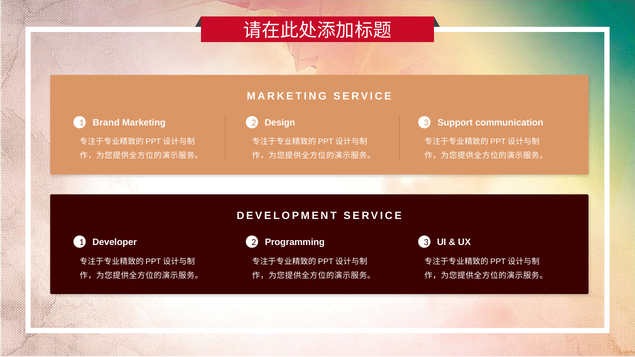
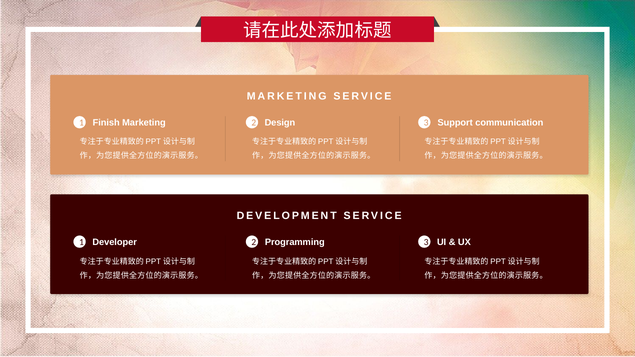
Brand: Brand -> Finish (106, 123)
